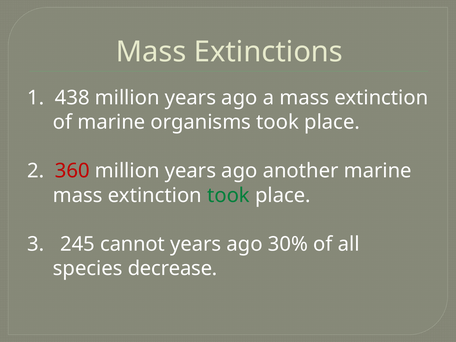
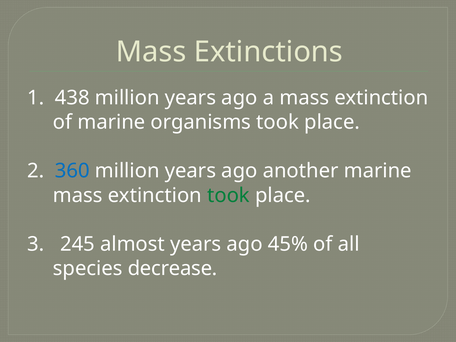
360 colour: red -> blue (72, 171)
cannot: cannot -> almost (133, 244)
30%: 30% -> 45% (288, 244)
